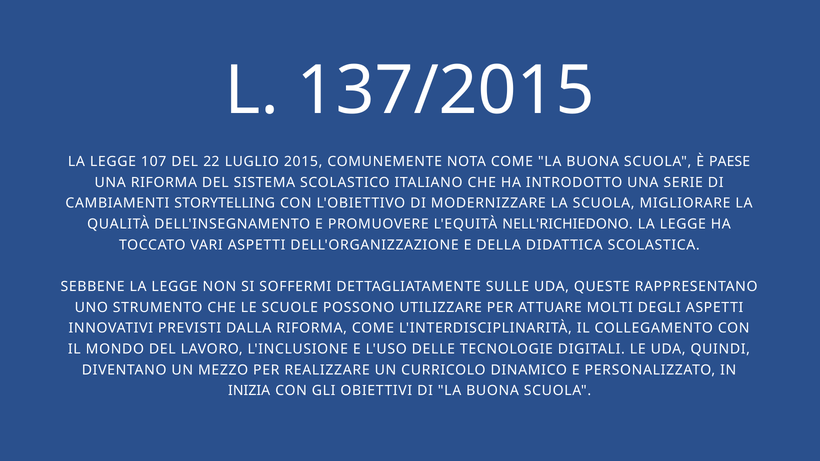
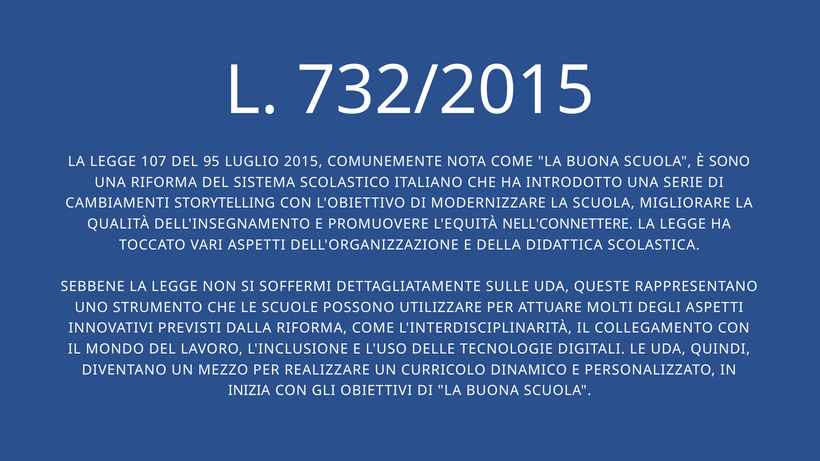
137/2015: 137/2015 -> 732/2015 (446, 91)
22: 22 -> 95 (211, 162)
PAESE: PAESE -> SONO (730, 162)
NELL'RICHIEDONO: NELL'RICHIEDONO -> NELL'CONNETTERE (568, 224)
